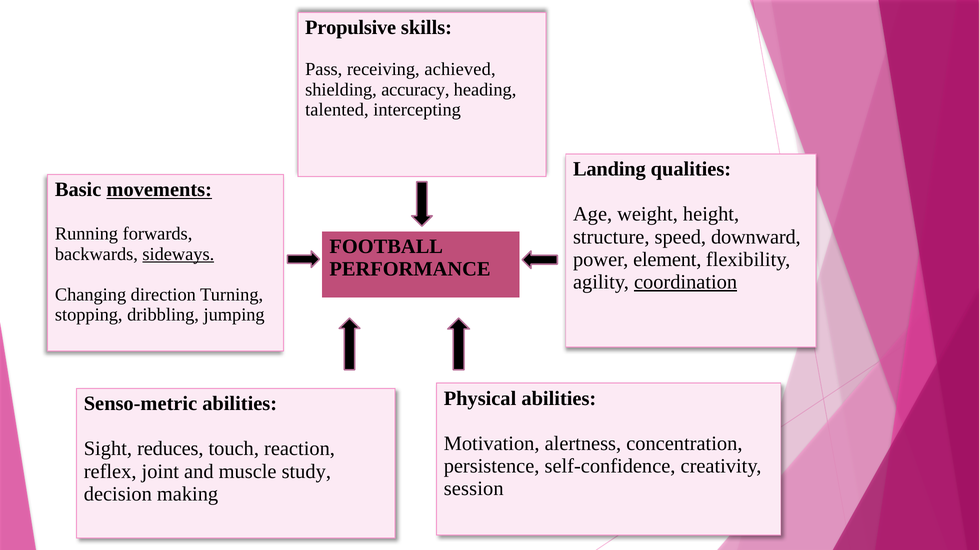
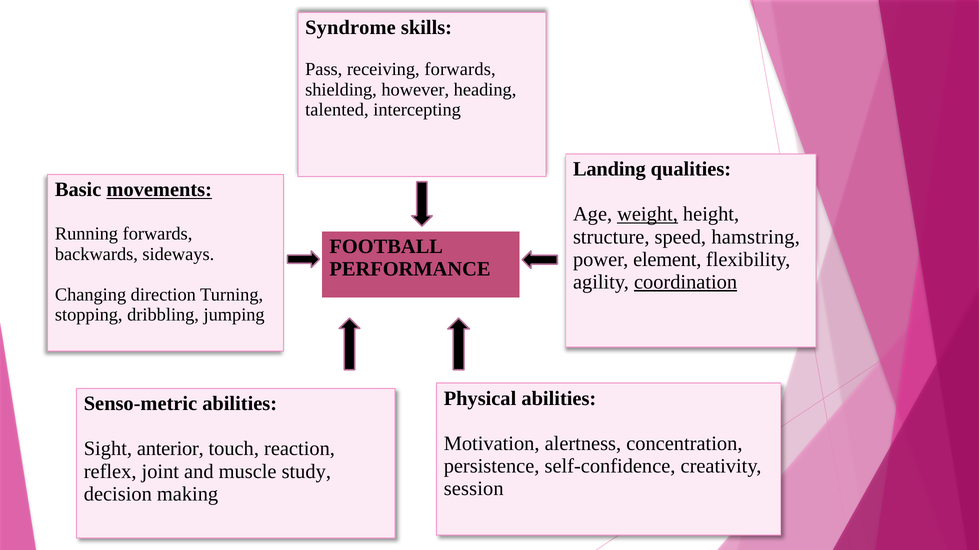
Propulsive: Propulsive -> Syndrome (350, 28)
receiving achieved: achieved -> forwards (460, 69)
accuracy: accuracy -> however (415, 90)
weight underline: none -> present (648, 215)
downward: downward -> hamstring (756, 237)
sideways underline: present -> none (178, 254)
reduces: reduces -> anterior (170, 449)
